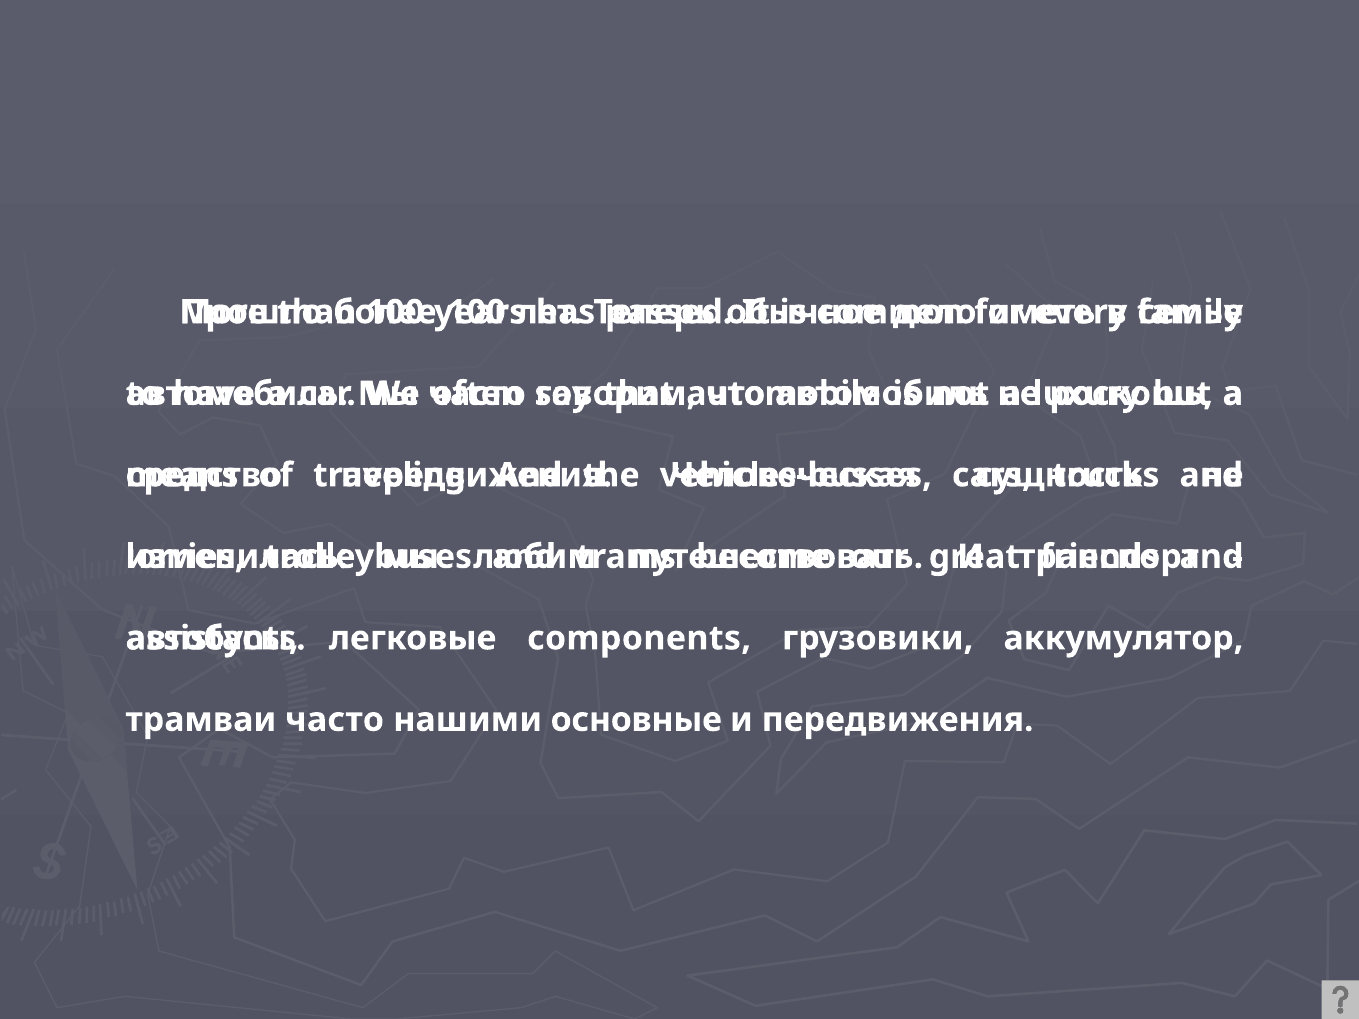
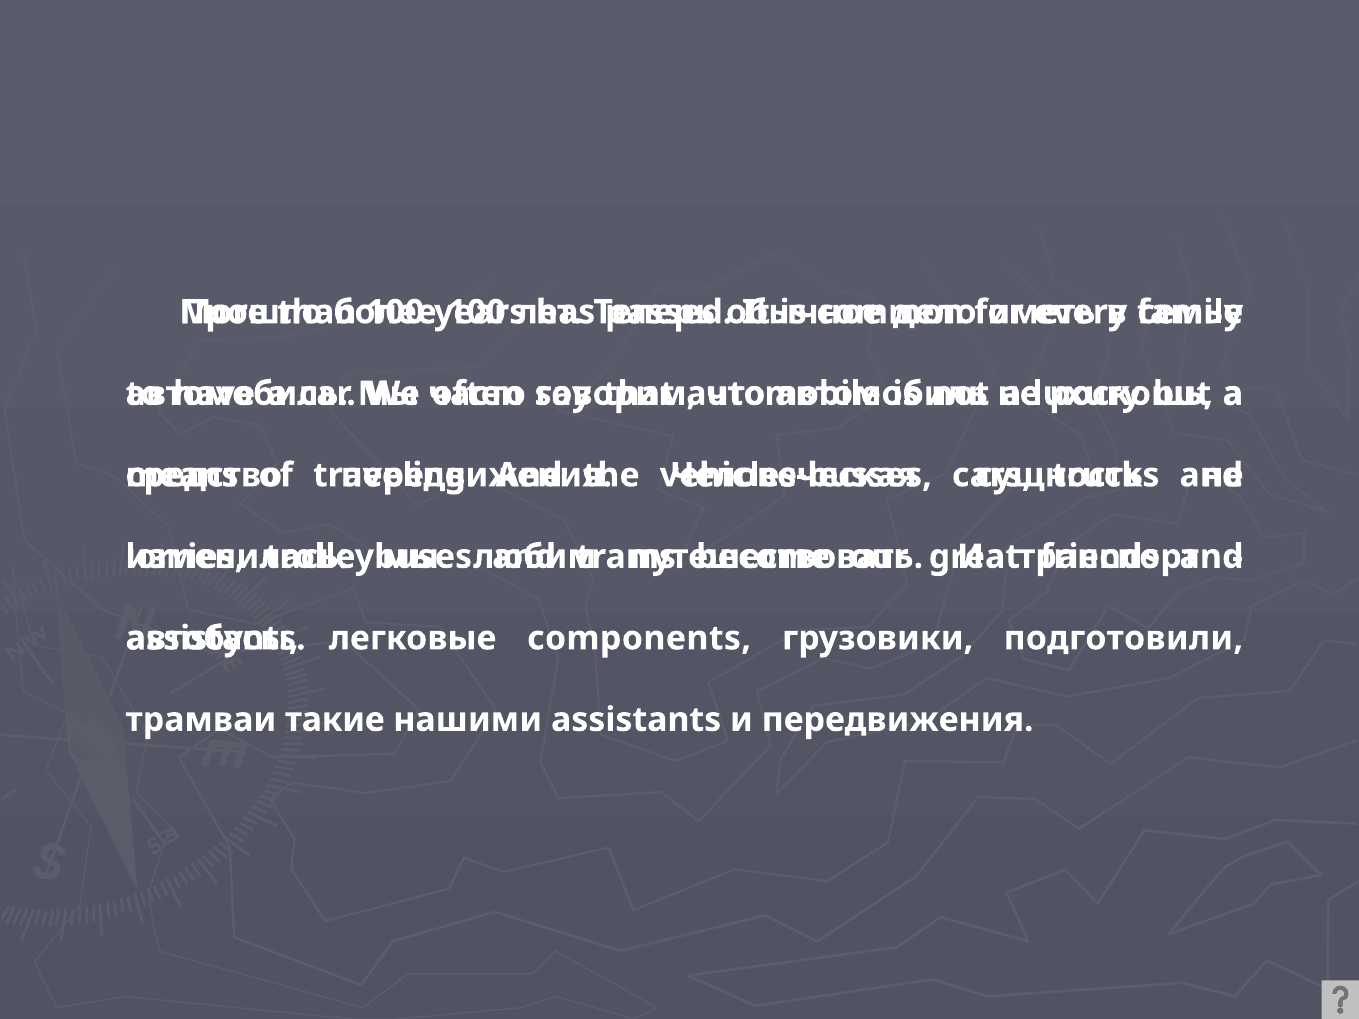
аккумулятор: аккумулятор -> подготовили (1123, 638)
трамваи часто: часто -> такие (335, 720)
нашими основные: основные -> assistants (636, 720)
